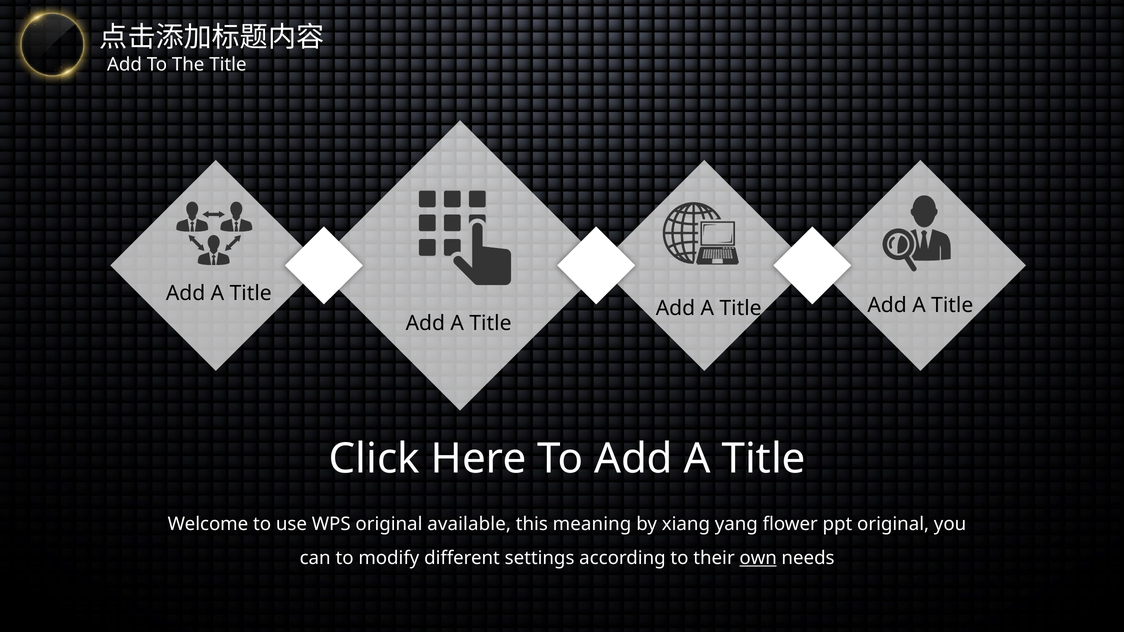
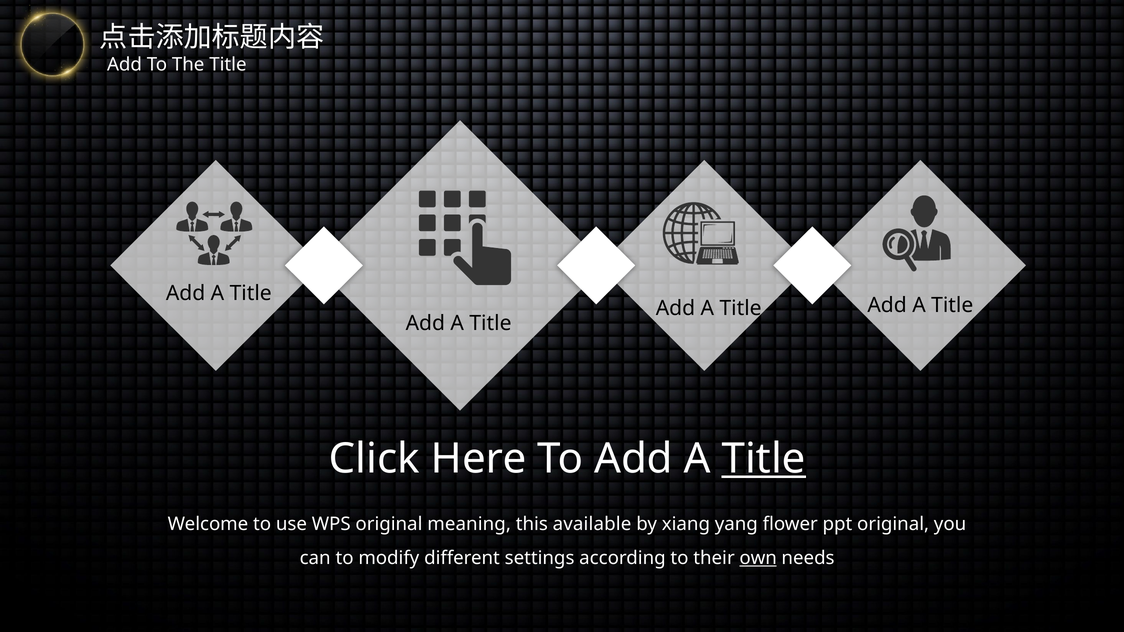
Title underline: none -> present (764, 459)
available: available -> meaning (469, 525)
meaning: meaning -> available (592, 525)
